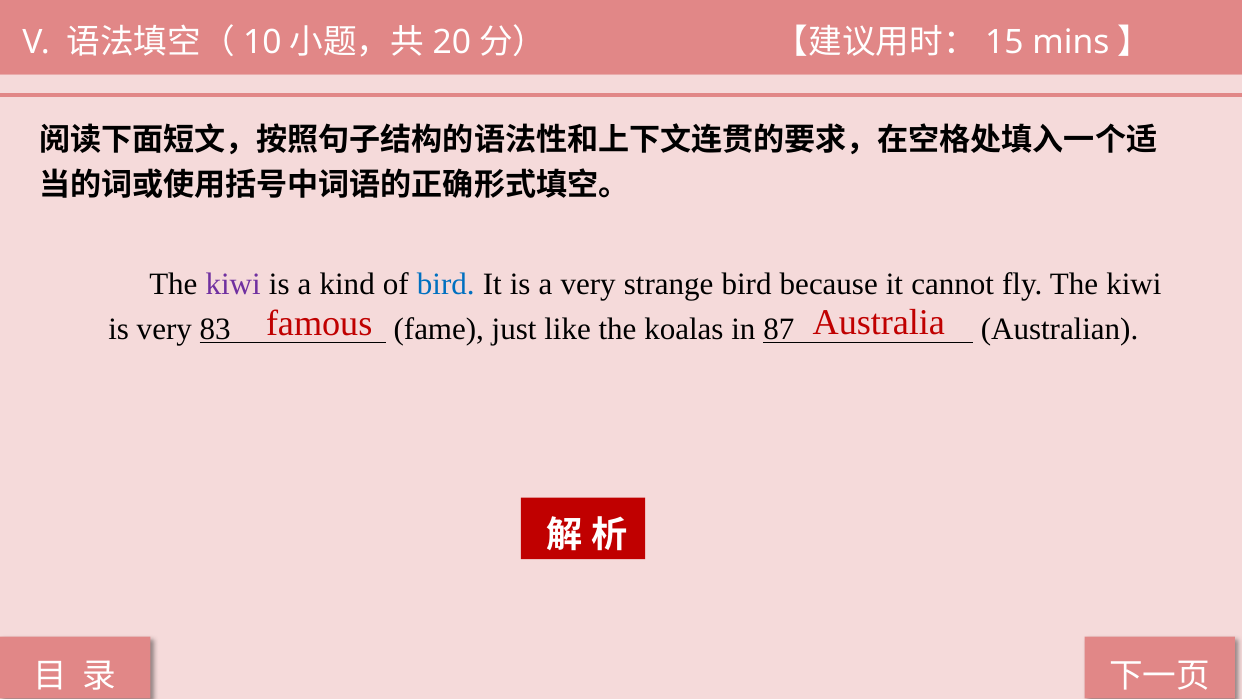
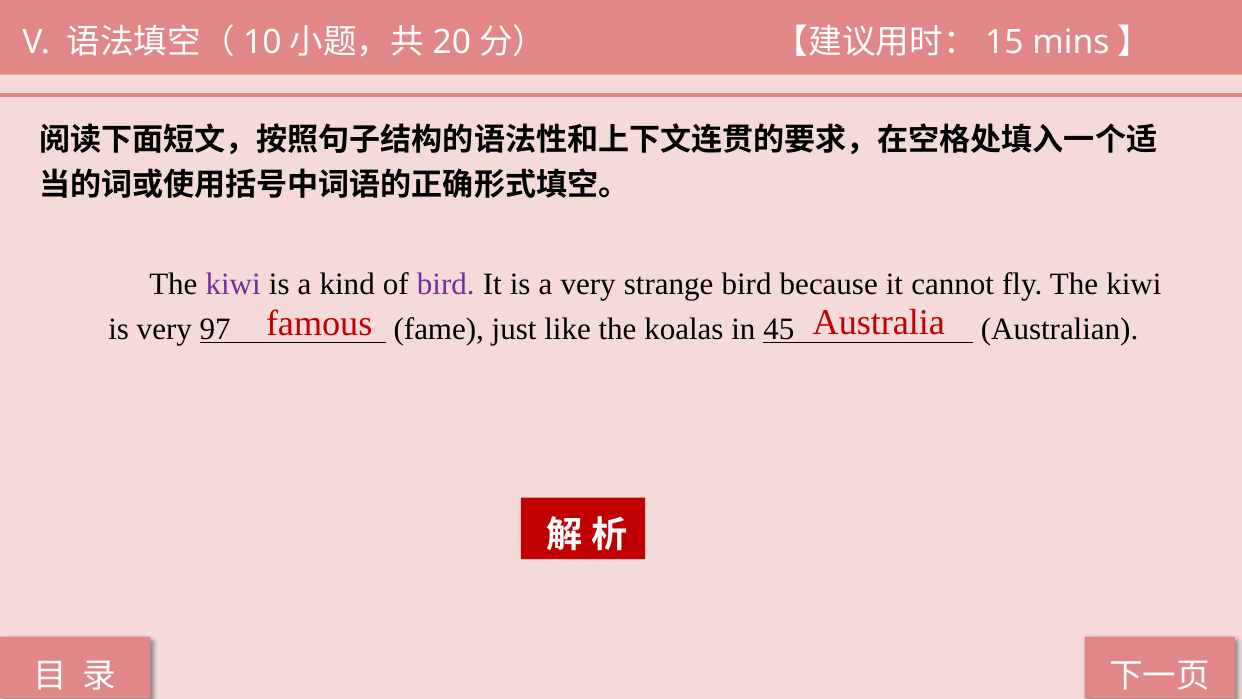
bird colour: blue -> purple (446, 284)
83: 83 -> 97 (215, 329)
87: 87 -> 45 (779, 329)
